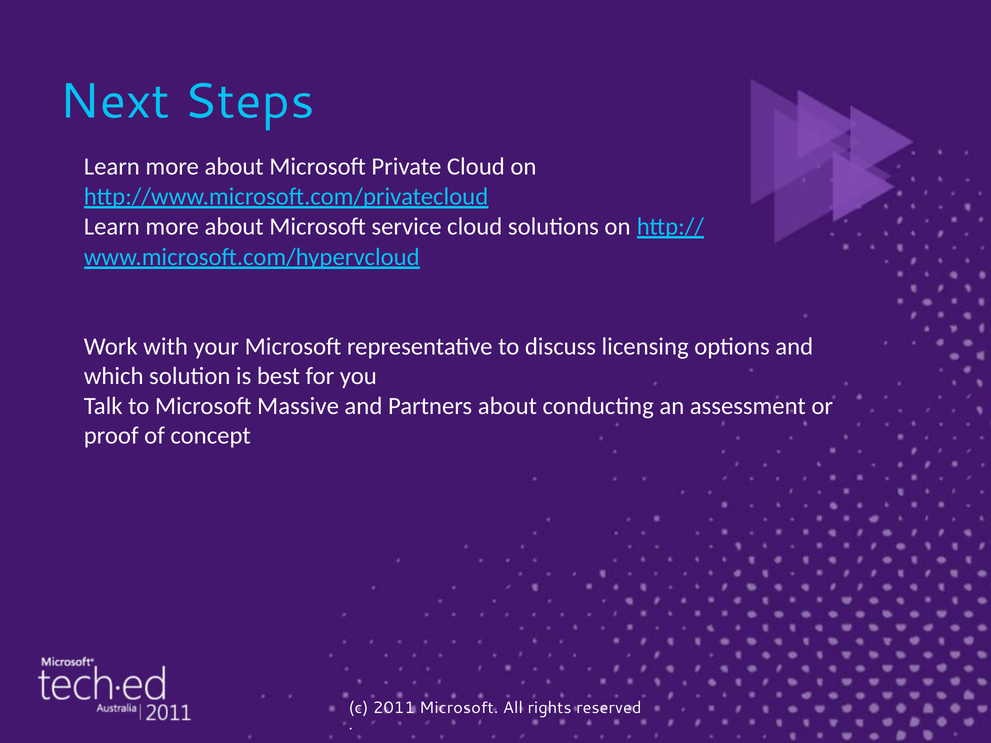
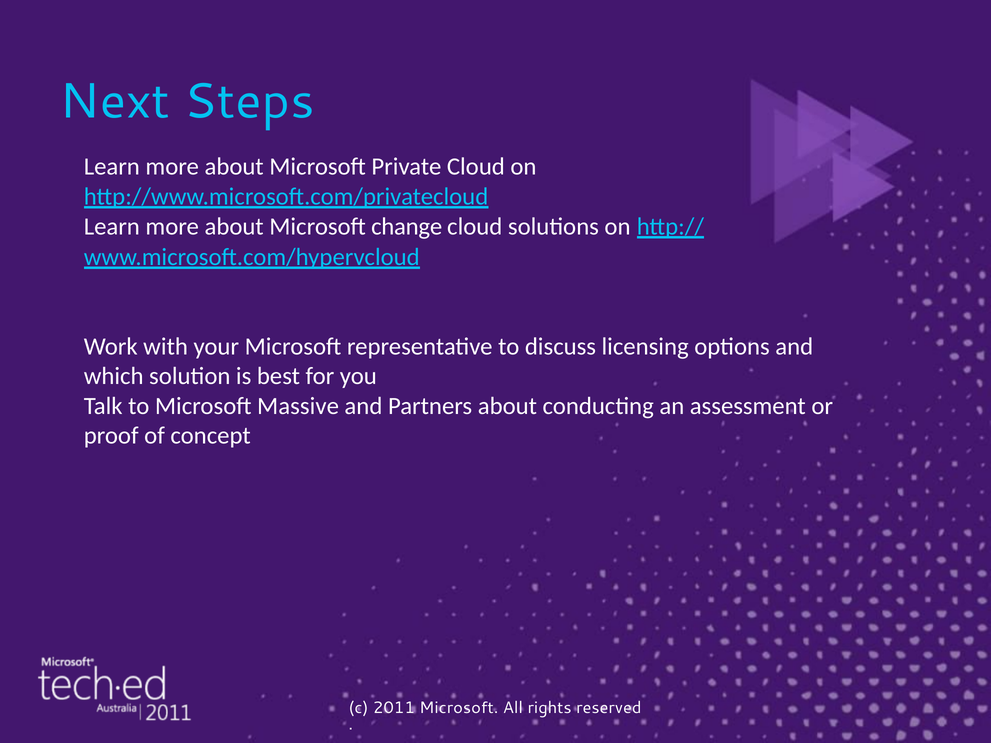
service: service -> change (407, 227)
